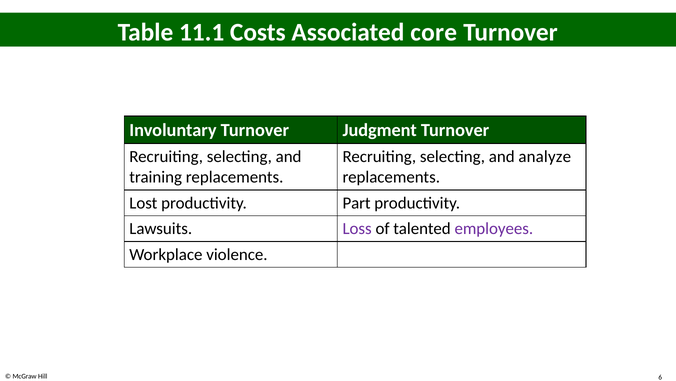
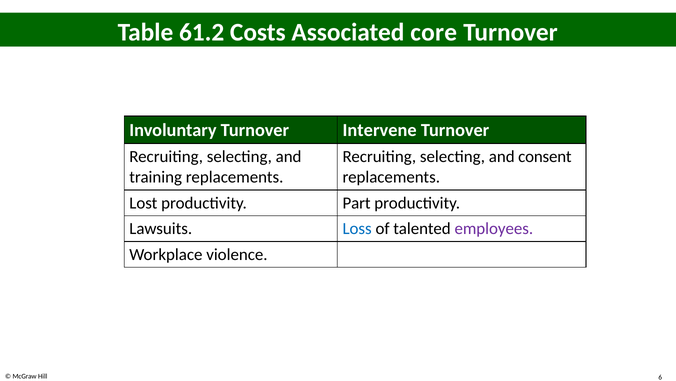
11.1: 11.1 -> 61.2 (202, 32)
Judgment: Judgment -> Intervene (380, 130)
analyze: analyze -> consent (545, 156)
Loss colour: purple -> blue (357, 228)
